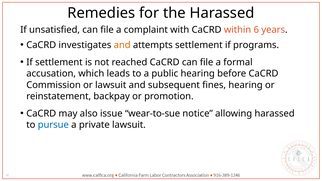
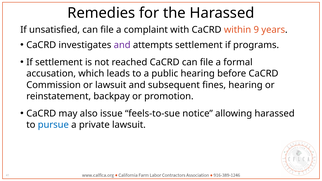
6: 6 -> 9 (256, 30)
and colour: orange -> purple (122, 45)
wear-to-sue: wear-to-sue -> feels-to-sue (152, 114)
